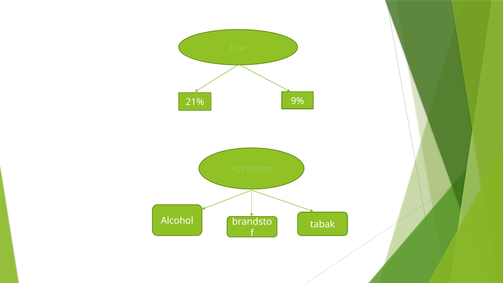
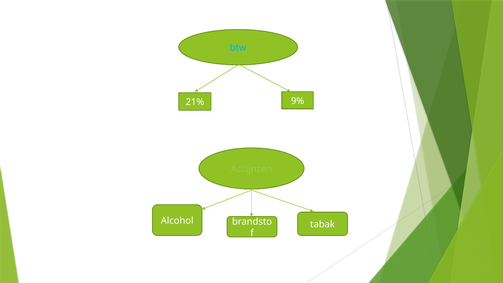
btw colour: light green -> light blue (238, 48)
